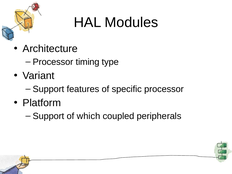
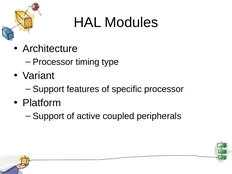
which: which -> active (89, 116)
